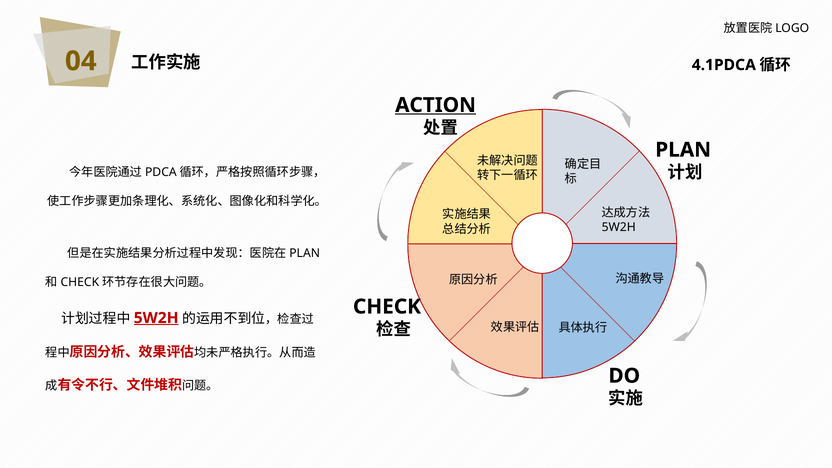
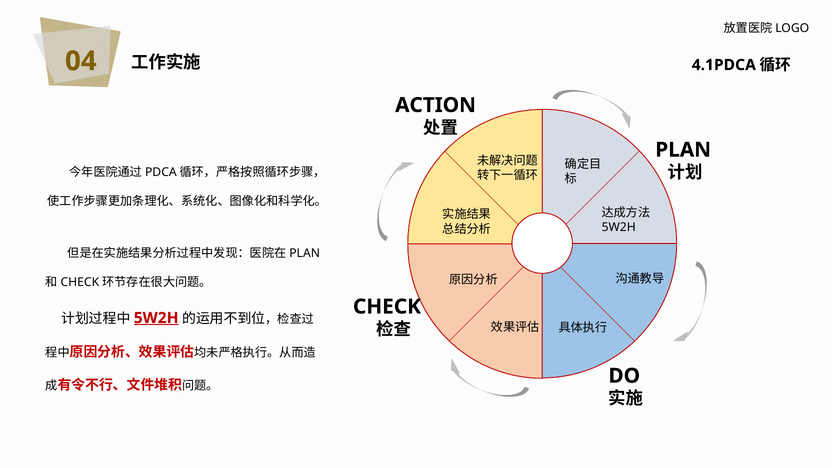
ACTION underline: present -> none (436, 105)
